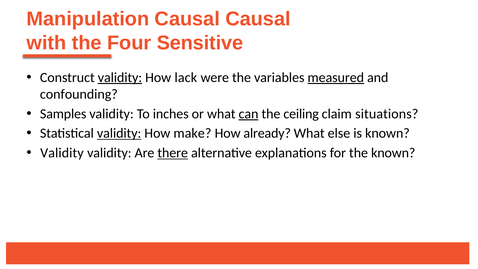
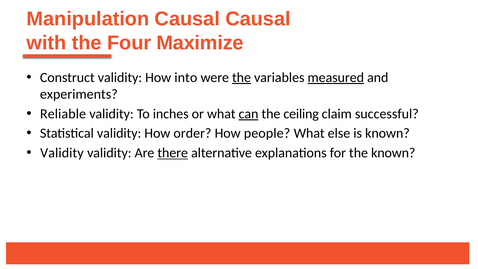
Sensitive: Sensitive -> Maximize (200, 43)
validity underline: present -> none (120, 78)
lack: lack -> into (186, 78)
the underline: none -> present (242, 78)
confounding: confounding -> experiments (79, 94)
Samples: Samples -> Reliable (63, 114)
situations: situations -> successful (387, 114)
validity underline: present -> none (119, 133)
make: make -> order (192, 133)
already: already -> people (267, 133)
